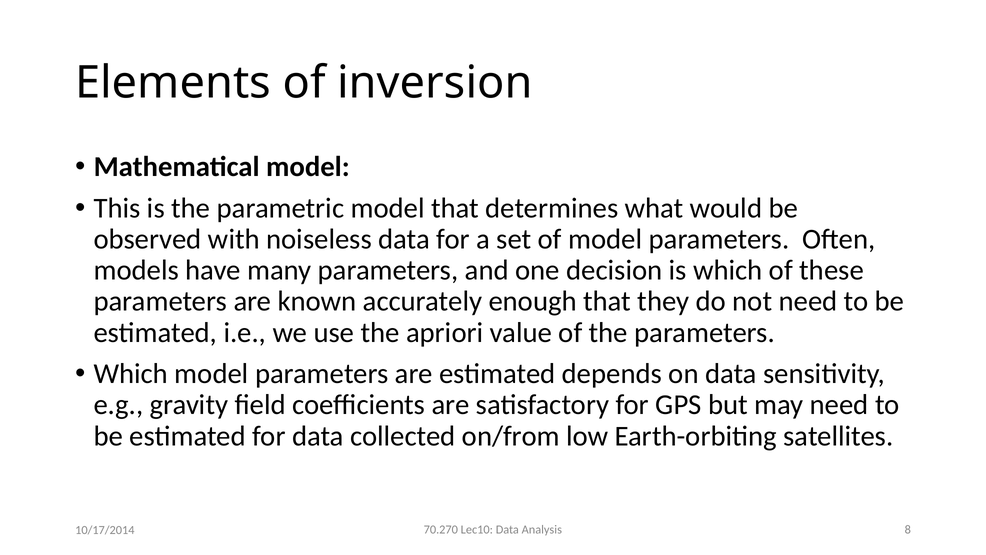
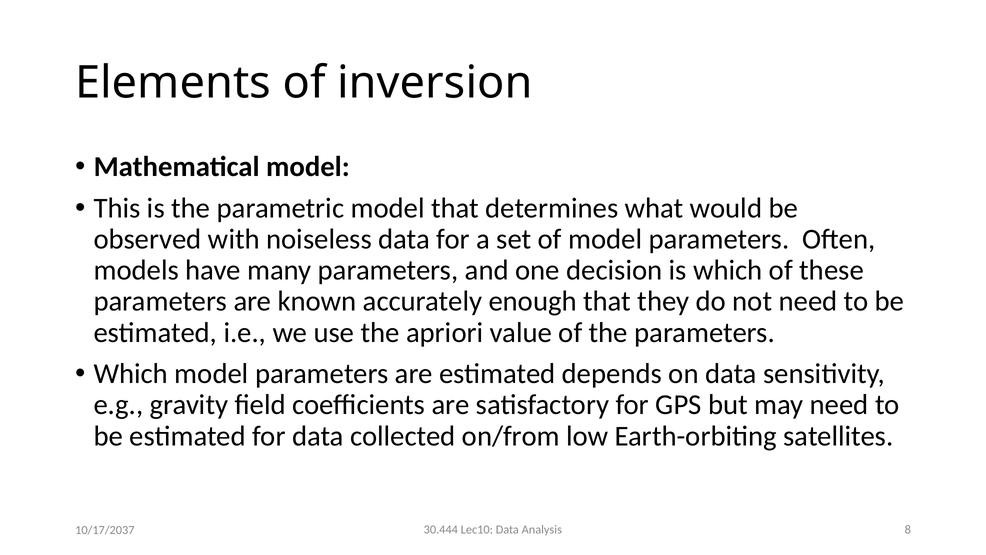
70.270: 70.270 -> 30.444 (441, 530)
10/17/2014: 10/17/2014 -> 10/17/2037 (105, 530)
